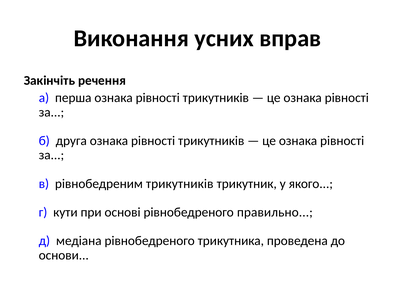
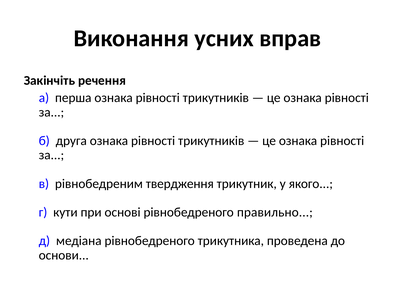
рівнобедреним трикутників: трикутників -> твердження (180, 184)
